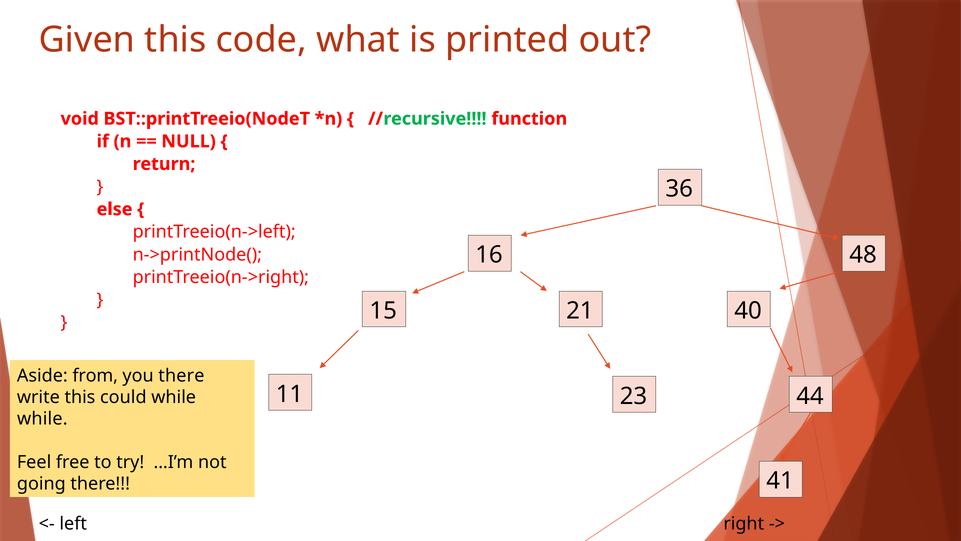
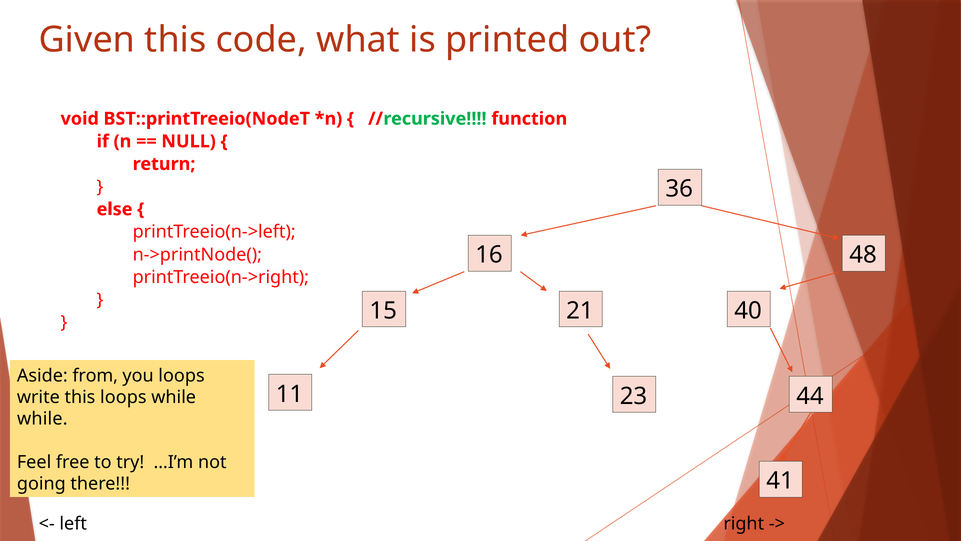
you there: there -> loops (181, 375)
this could: could -> loops (123, 397)
